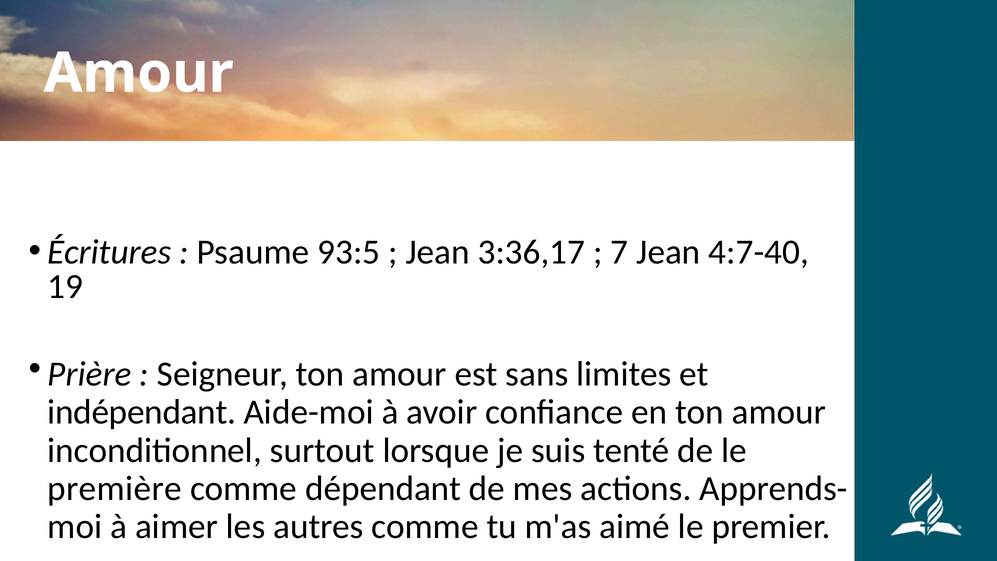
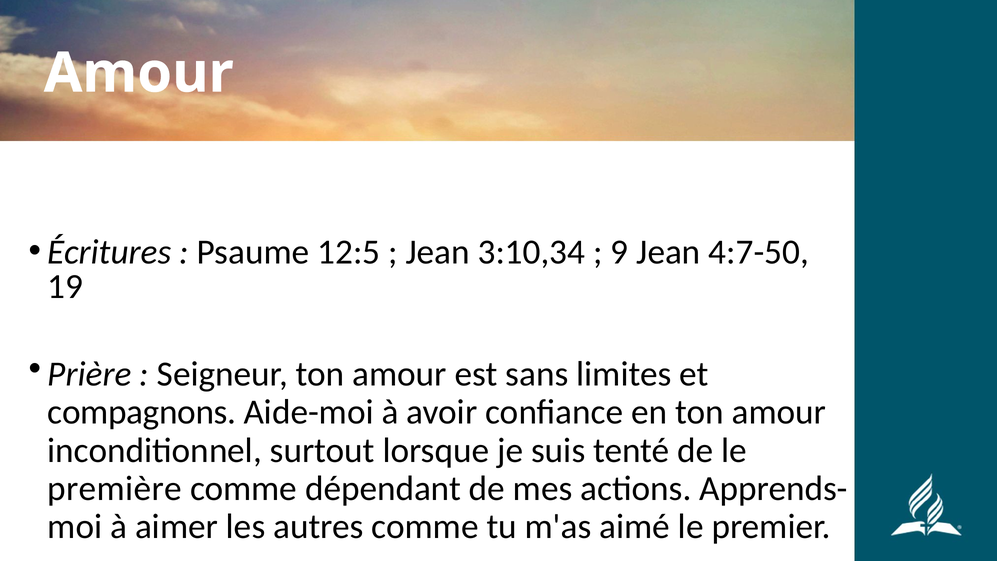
93:5: 93:5 -> 12:5 (349, 252)
3:36,17: 3:36,17 -> 3:10,34 (531, 252)
7: 7 -> 9 (619, 252)
4:7-40: 4:7-40 -> 4:7-50 (759, 252)
indépendant: indépendant -> compagnons (142, 412)
